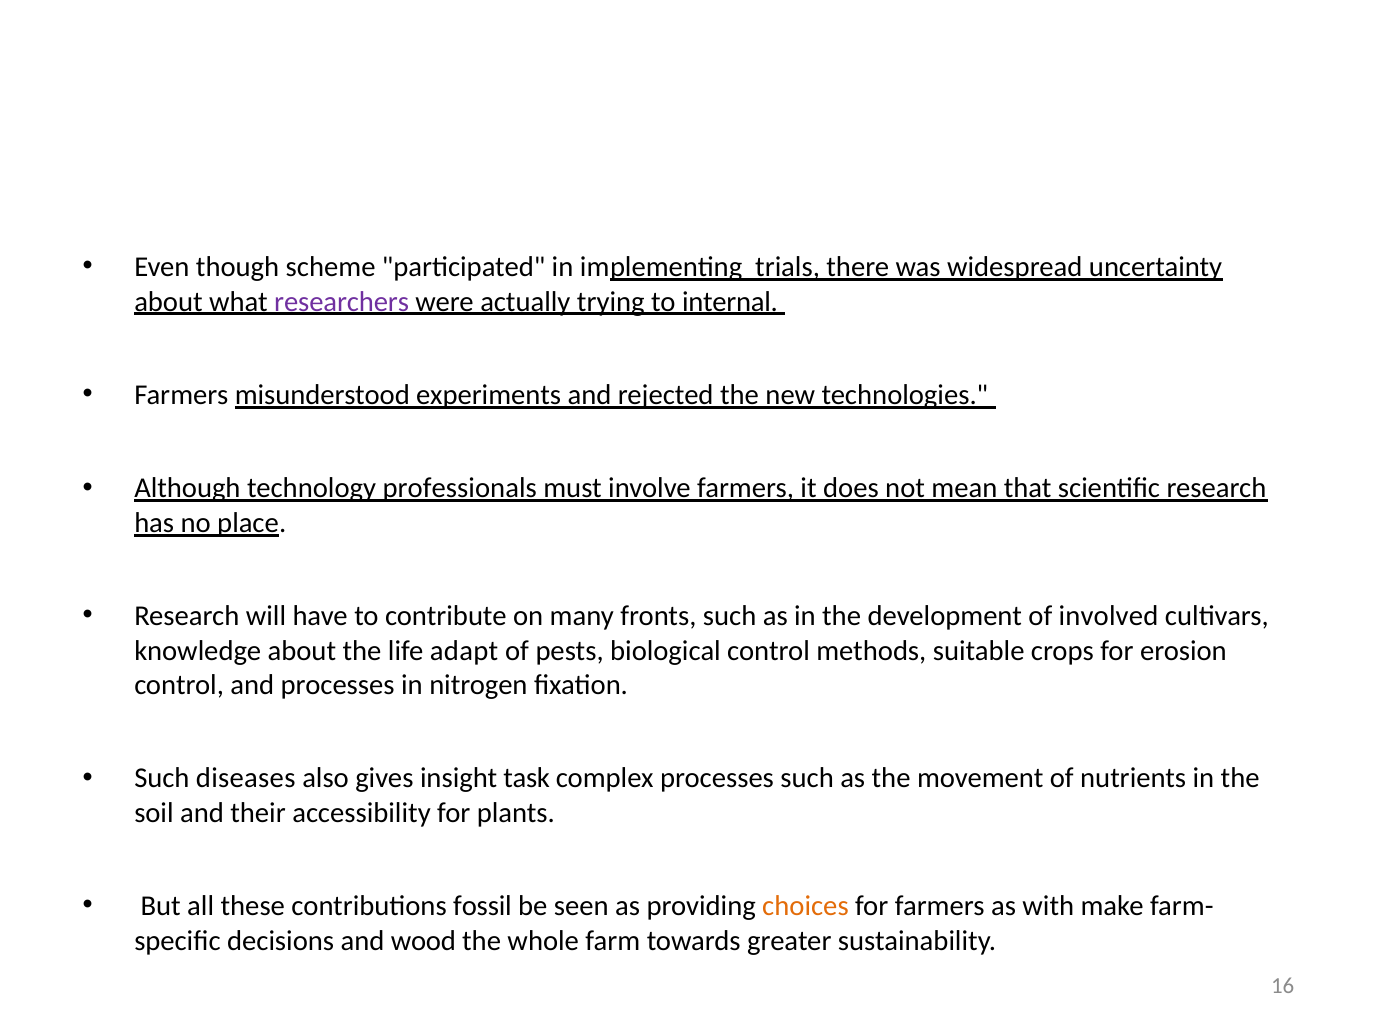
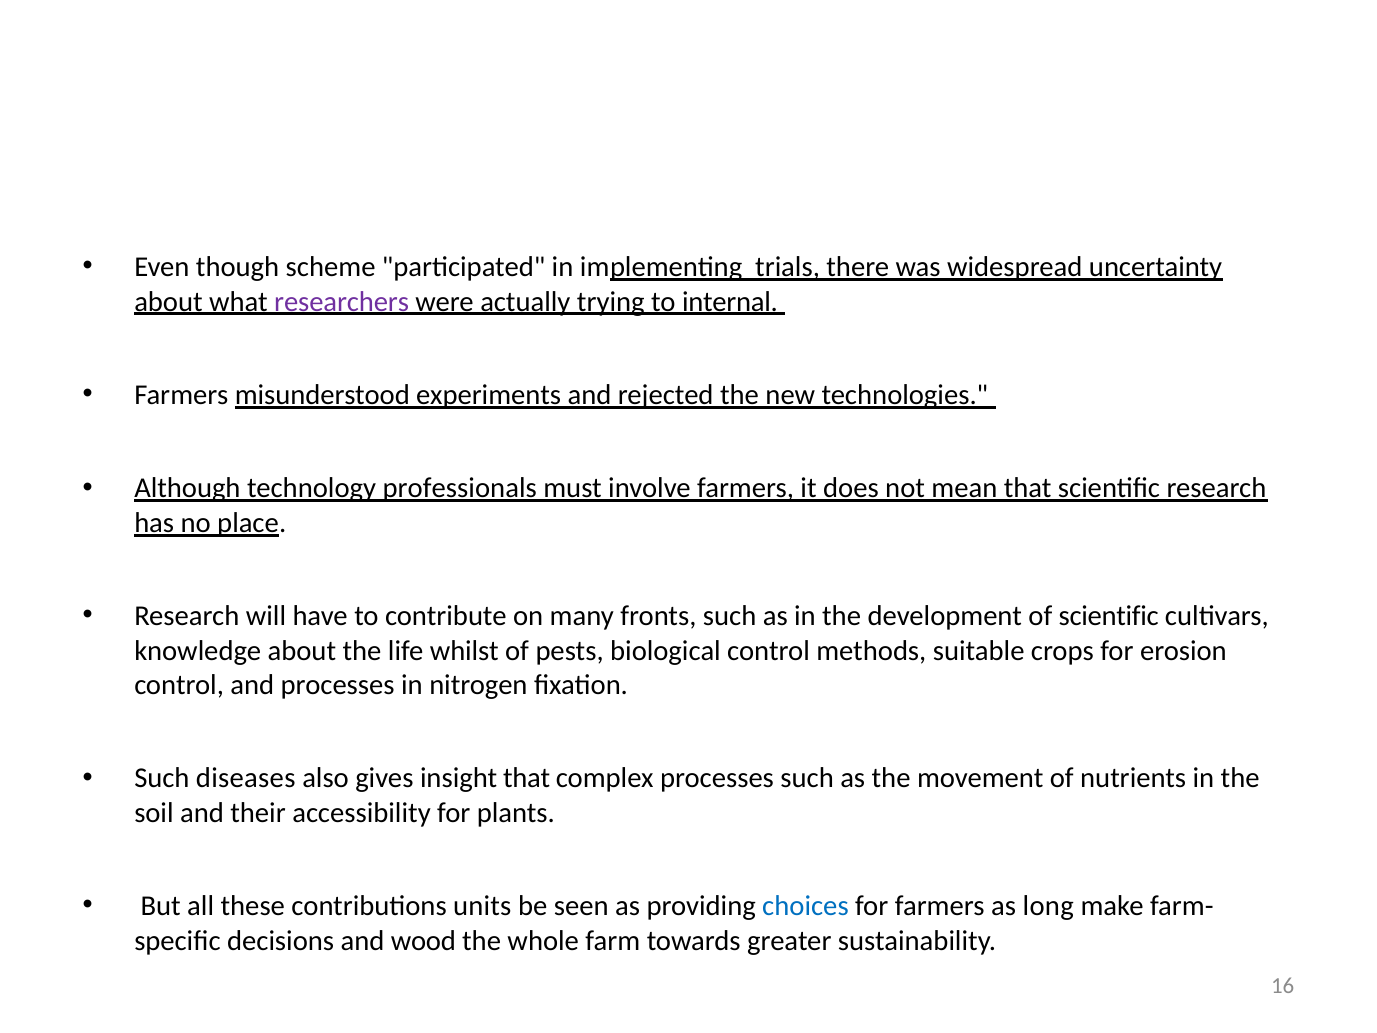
of involved: involved -> scientific (1109, 616)
adapt: adapt -> whilst (464, 650)
insight task: task -> that (527, 778)
fossil: fossil -> units (482, 906)
choices colour: orange -> blue (805, 906)
with: with -> long (1048, 906)
